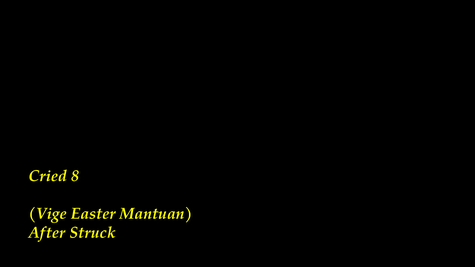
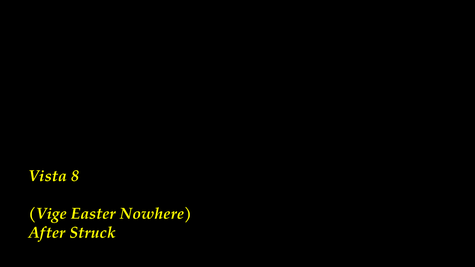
Cried: Cried -> Vista (48, 176)
Mantuan: Mantuan -> Nowhere (156, 214)
